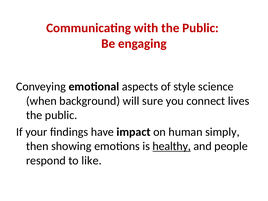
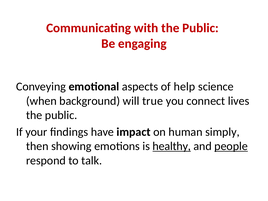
style: style -> help (184, 87)
sure: sure -> true (153, 101)
people underline: none -> present (231, 146)
like: like -> talk (92, 160)
